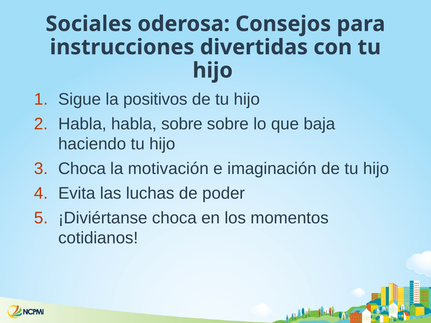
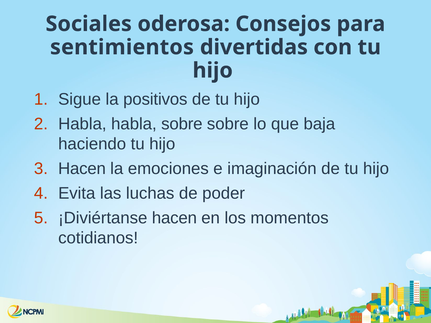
instrucciones: instrucciones -> sentimientos (122, 47)
Choca: Choca -> Hacen (82, 169)
motivación: motivación -> emociones (168, 169)
¡Diviértanse choca: choca -> hacen (174, 218)
